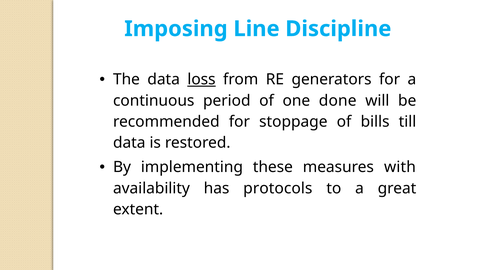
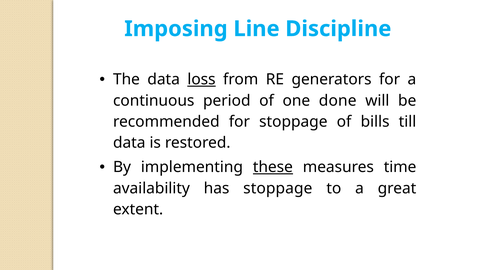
these underline: none -> present (273, 167)
with: with -> time (400, 167)
has protocols: protocols -> stoppage (278, 188)
